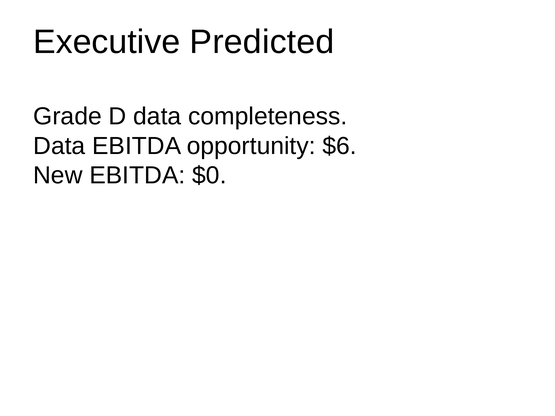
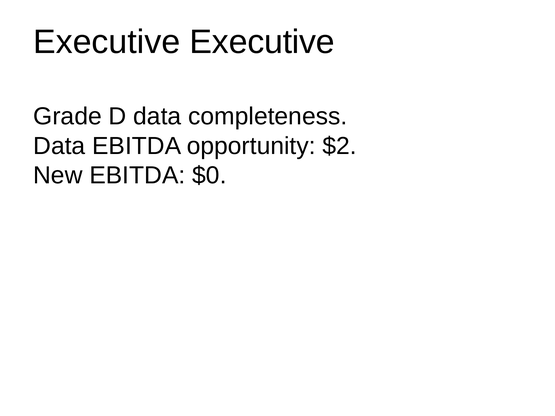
Executive Predicted: Predicted -> Executive (262, 42)
$6: $6 -> $2 (340, 146)
